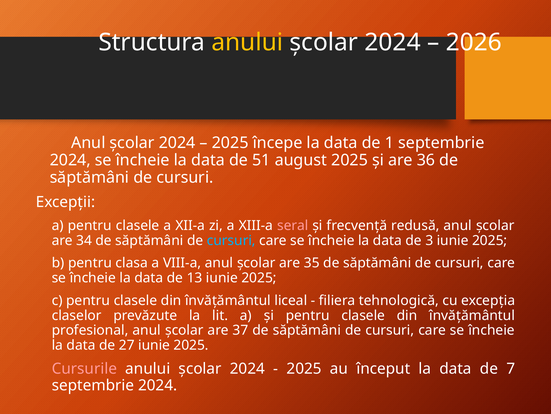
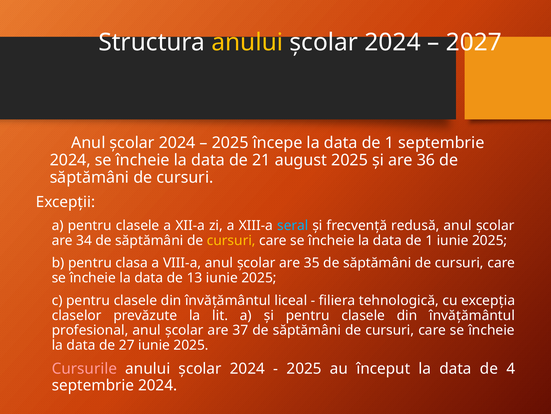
2026: 2026 -> 2027 (474, 42)
51: 51 -> 21 (261, 160)
seral colour: pink -> light blue (293, 225)
cursuri colour: light blue -> yellow (231, 240)
3: 3 -> 1 (429, 240)
7: 7 -> 4 (511, 368)
